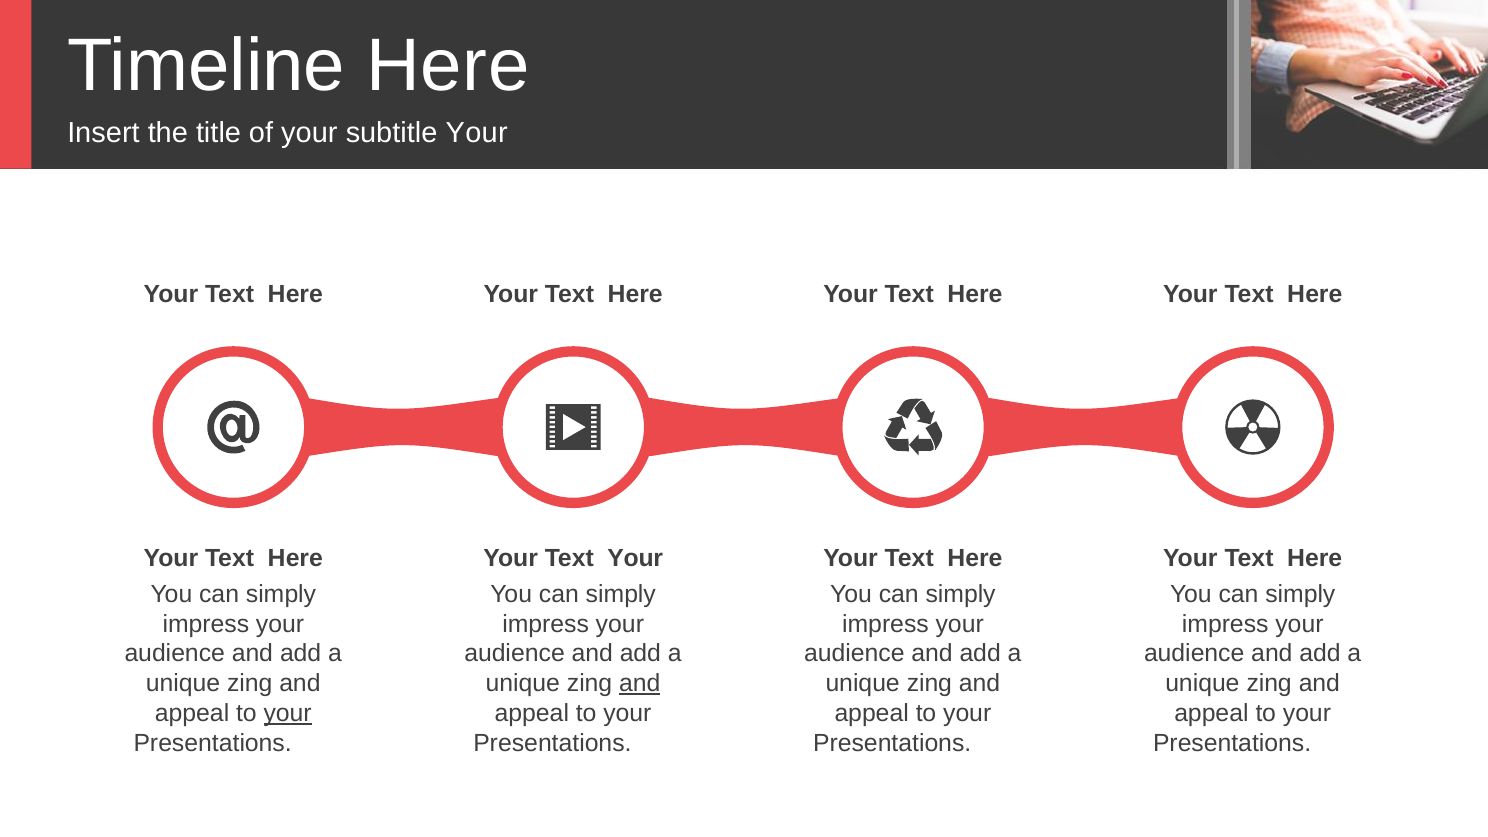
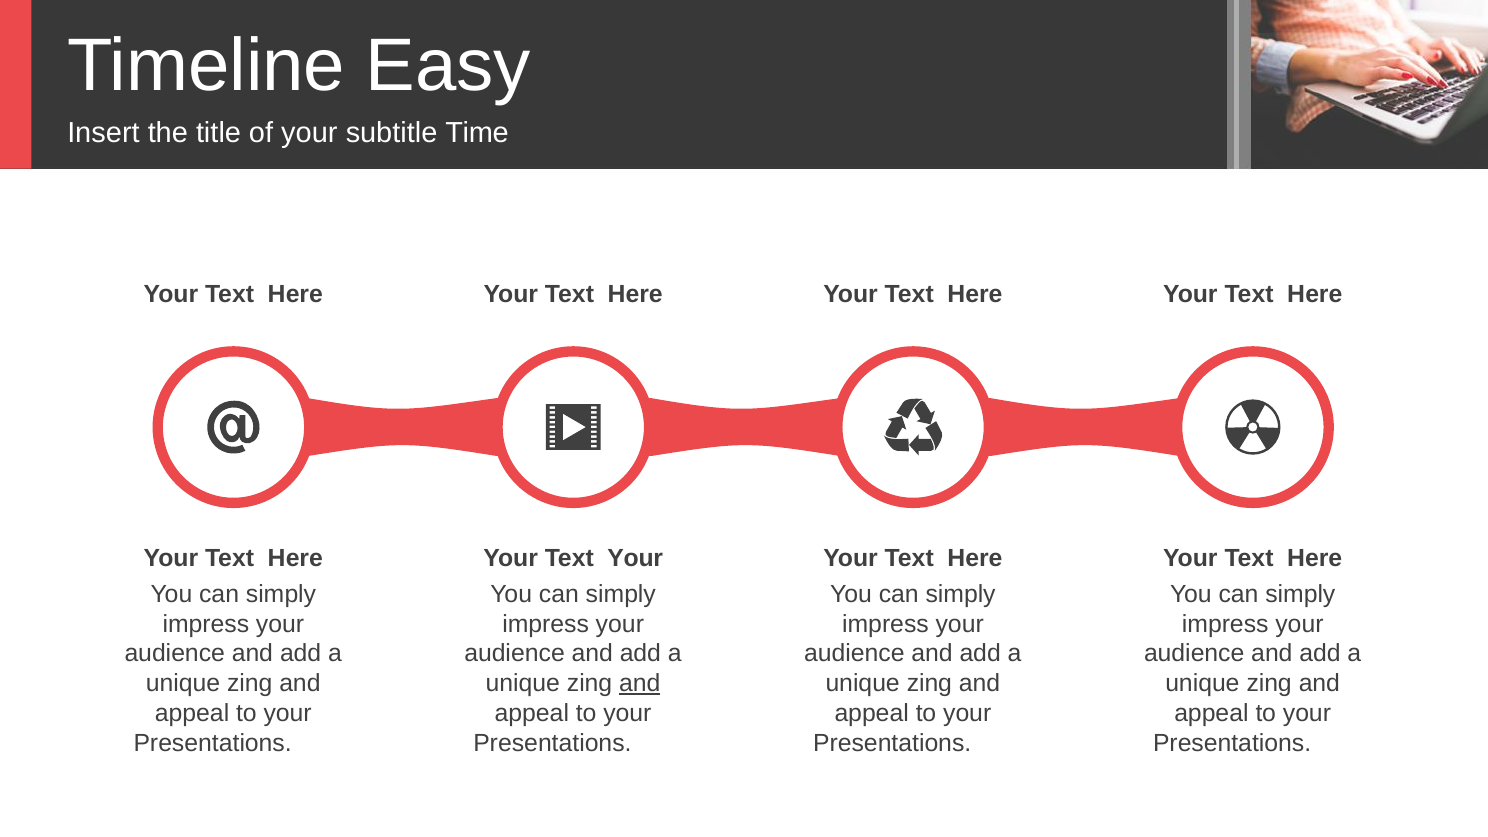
Timeline Here: Here -> Easy (448, 66)
subtitle Your: Your -> Time (477, 133)
your underline: present -> none (288, 713)
